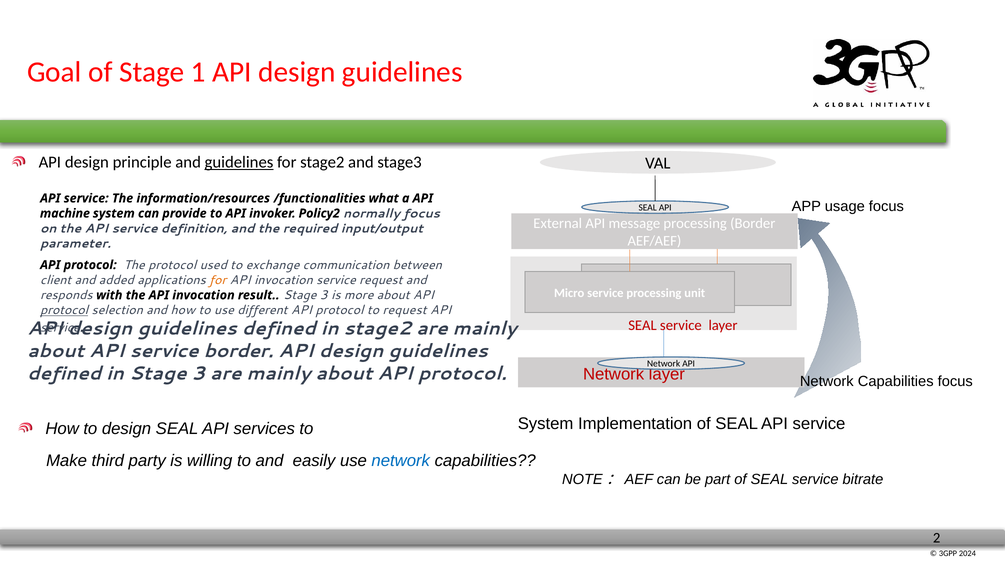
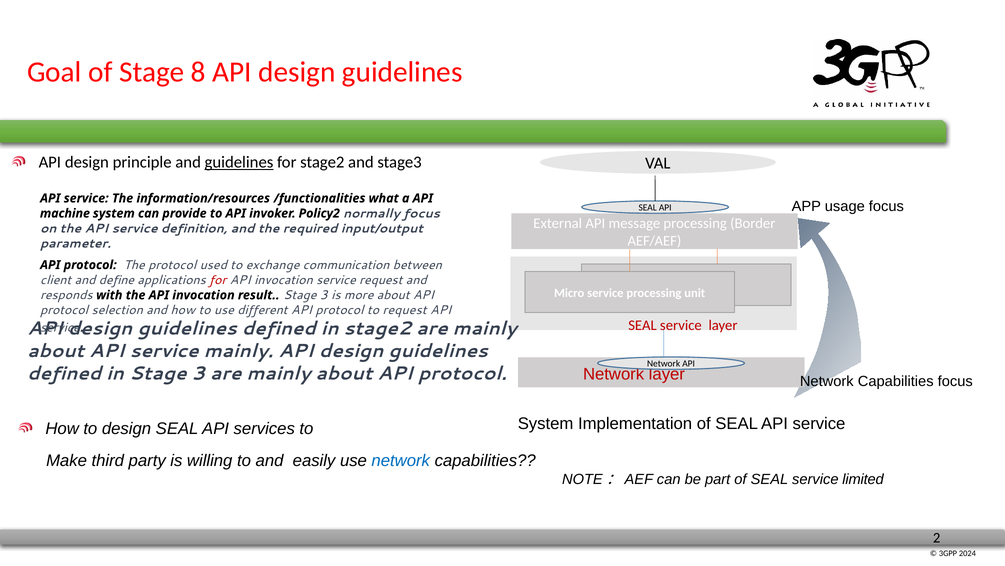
1: 1 -> 8 (198, 72)
added: added -> define (116, 280)
for colour: orange -> red (218, 280)
protocol underline: present -> none (64, 310)
service border: border -> mainly (239, 351)
bitrate: bitrate -> limited (863, 479)
